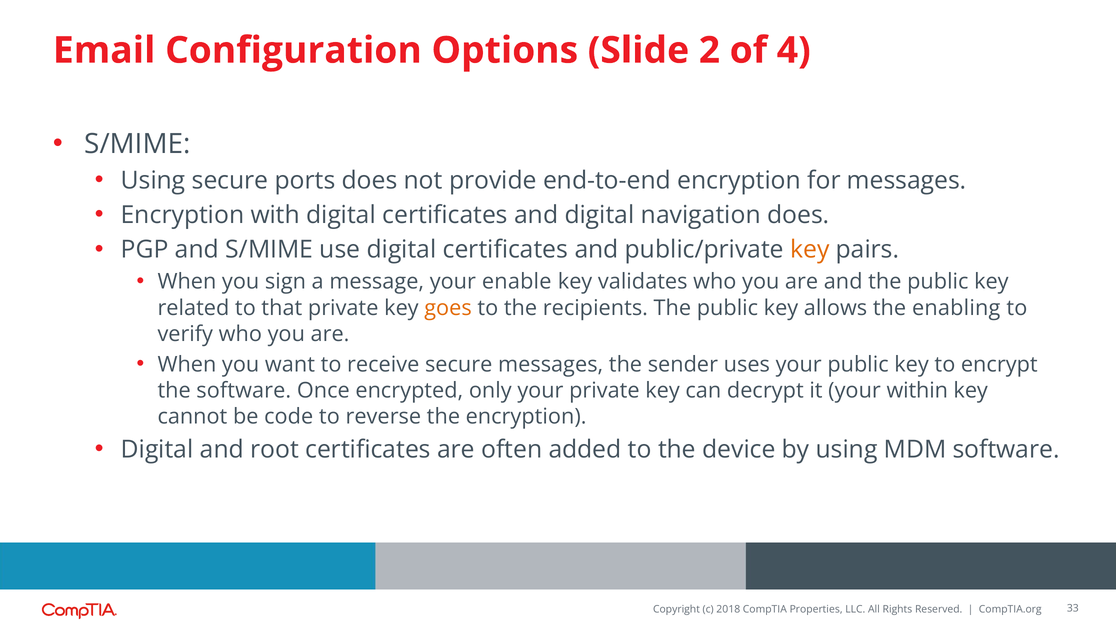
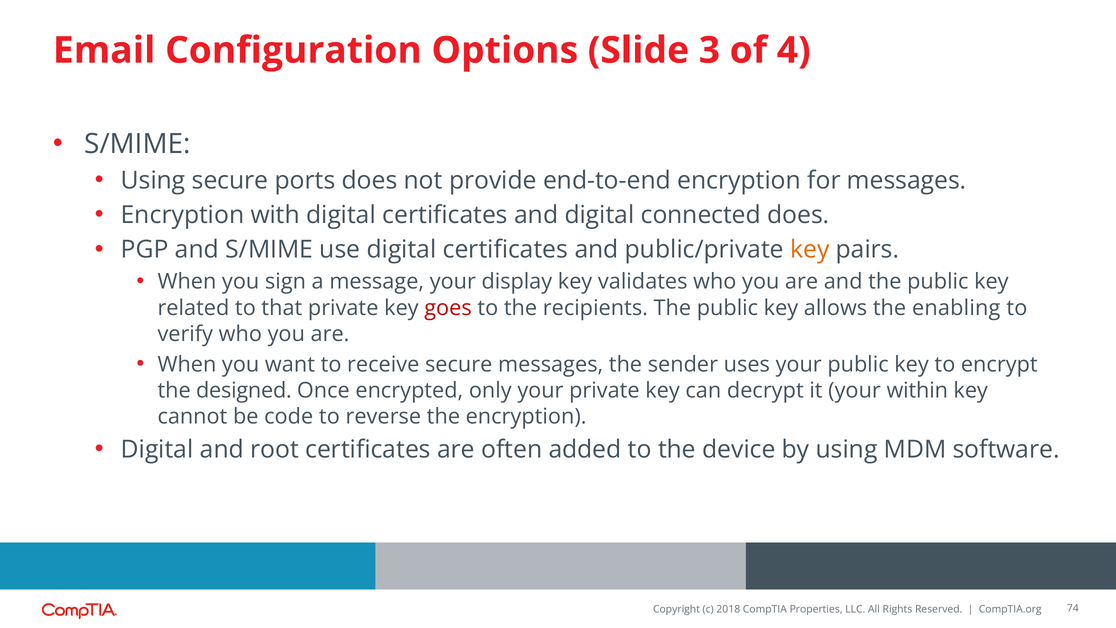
2: 2 -> 3 (709, 50)
navigation: navigation -> connected (701, 215)
enable: enable -> display (517, 282)
goes colour: orange -> red (448, 308)
the software: software -> designed (244, 390)
33: 33 -> 74 (1073, 608)
